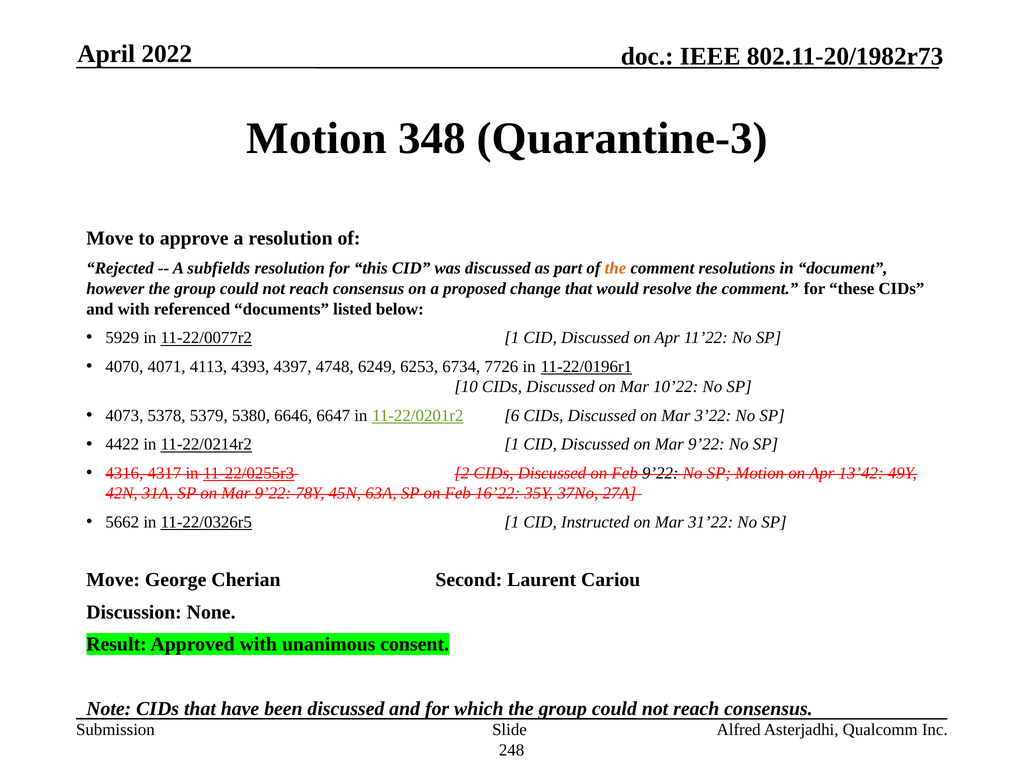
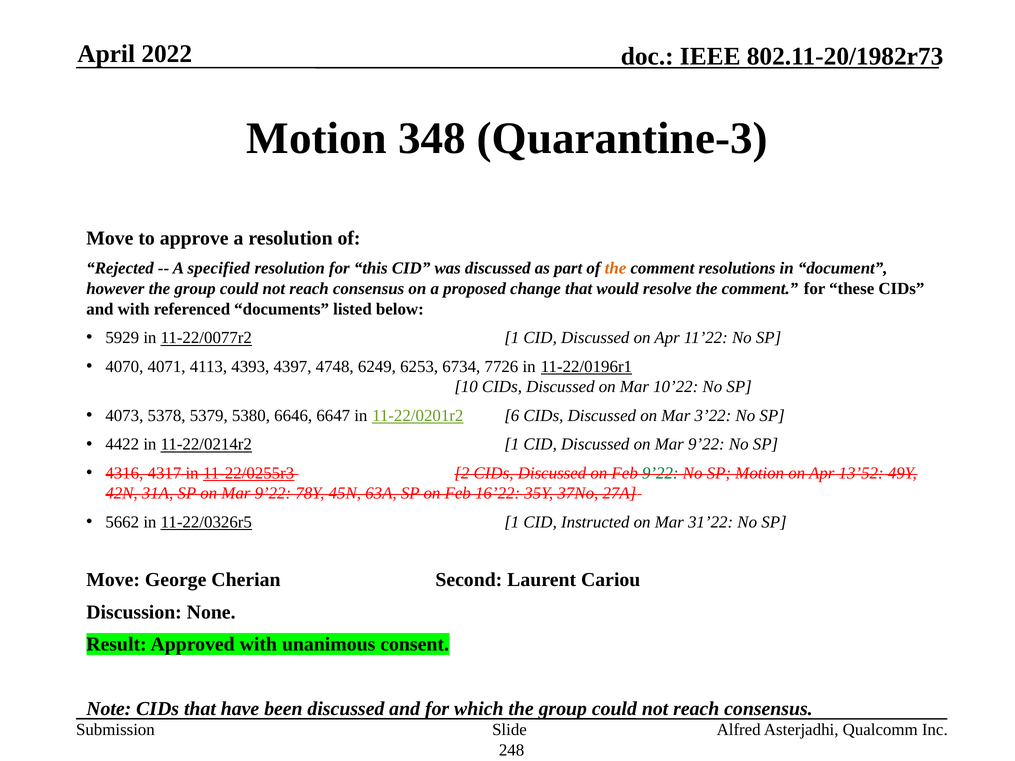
subfields: subfields -> specified (219, 269)
9’22 colour: black -> green (660, 473)
13’42: 13’42 -> 13’52 (861, 473)
